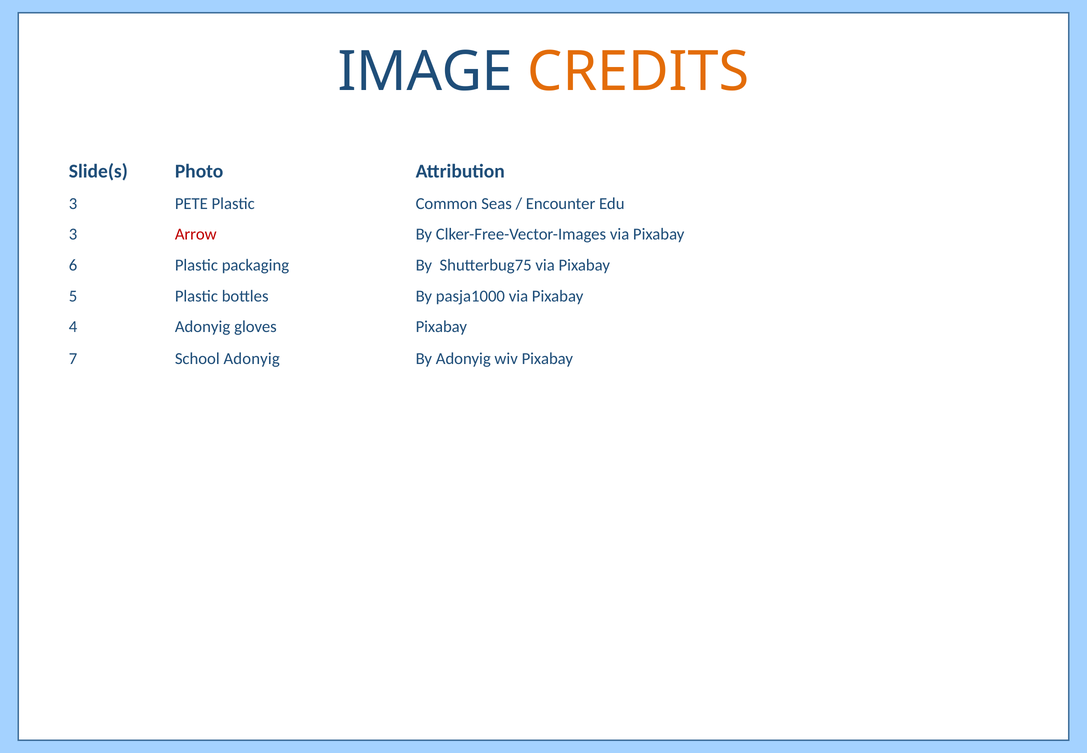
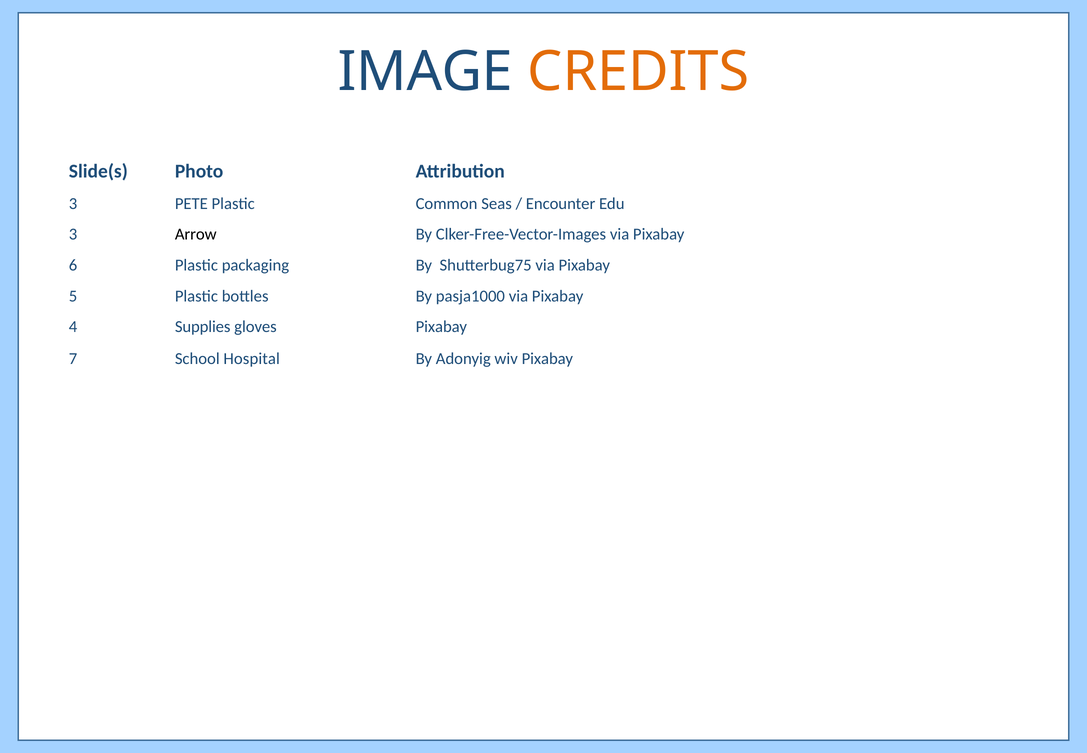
Arrow colour: red -> black (196, 234)
4 Adonyig: Adonyig -> Supplies (203, 327)
School Adonyig: Adonyig -> Hospital (252, 359)
